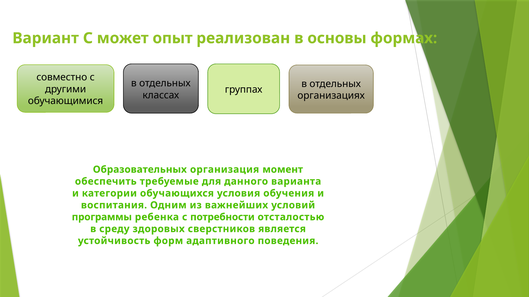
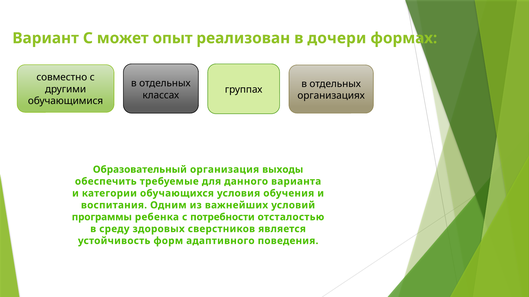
основы: основы -> дочери (337, 38)
Образовательных: Образовательных -> Образовательный (140, 170)
момент: момент -> выходы (283, 170)
